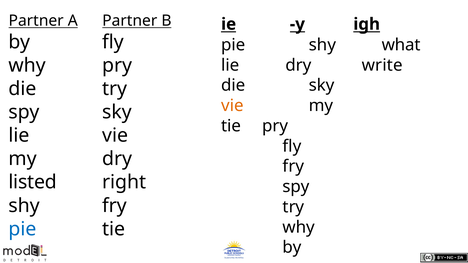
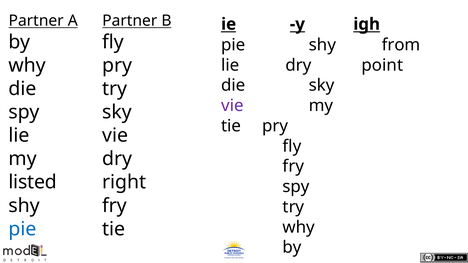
what: what -> from (401, 45)
write: write -> point (382, 65)
vie colour: orange -> purple (232, 106)
